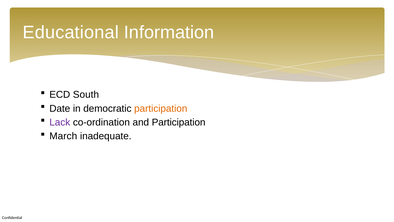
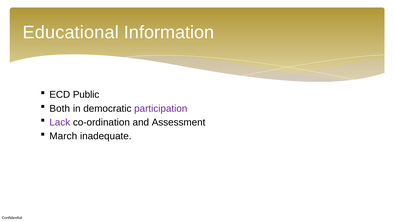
South: South -> Public (86, 95)
Date: Date -> Both (60, 108)
participation colour: orange -> purple (161, 108)
and Participation: Participation -> Assessment (179, 122)
